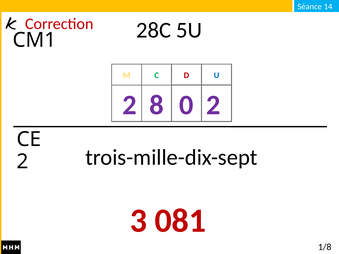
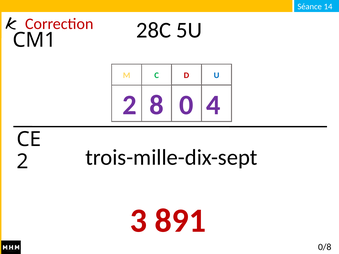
0 2: 2 -> 4 (213, 105)
081: 081 -> 891 (180, 221)
1/8: 1/8 -> 0/8 (325, 247)
